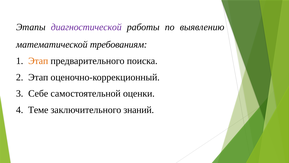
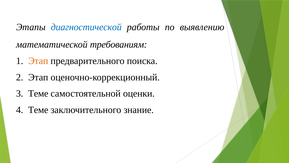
диагностической colour: purple -> blue (86, 27)
Себе: Себе -> Теме (38, 93)
знаний: знаний -> знание (139, 110)
